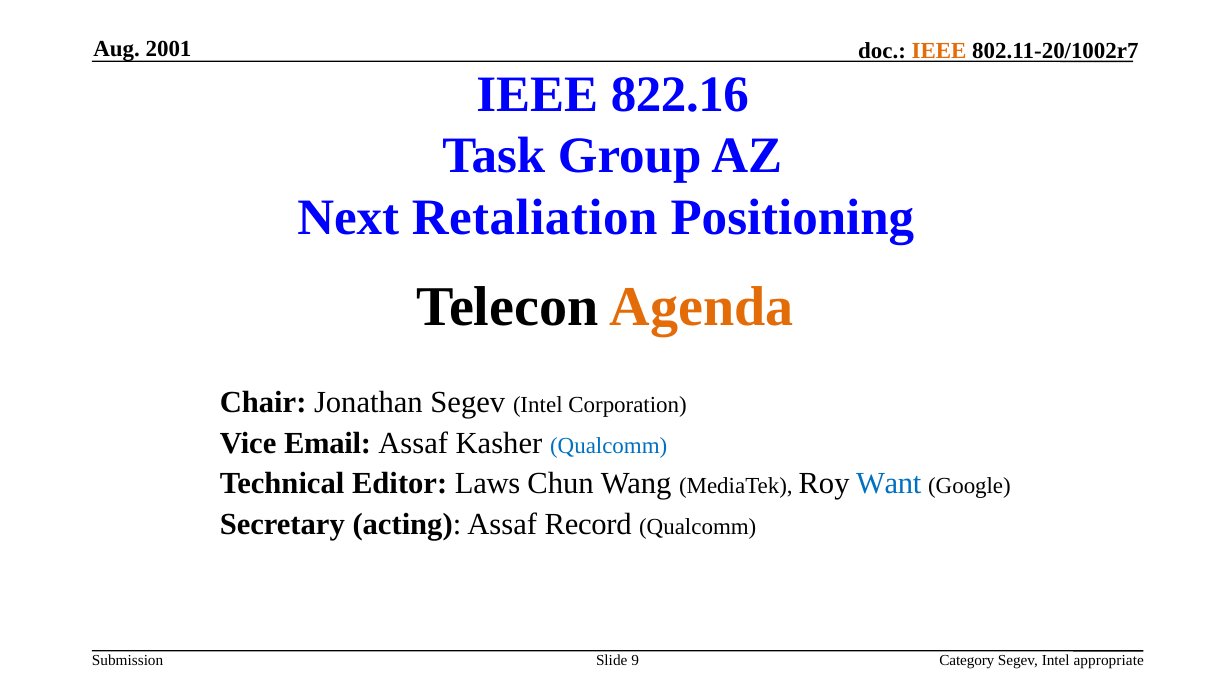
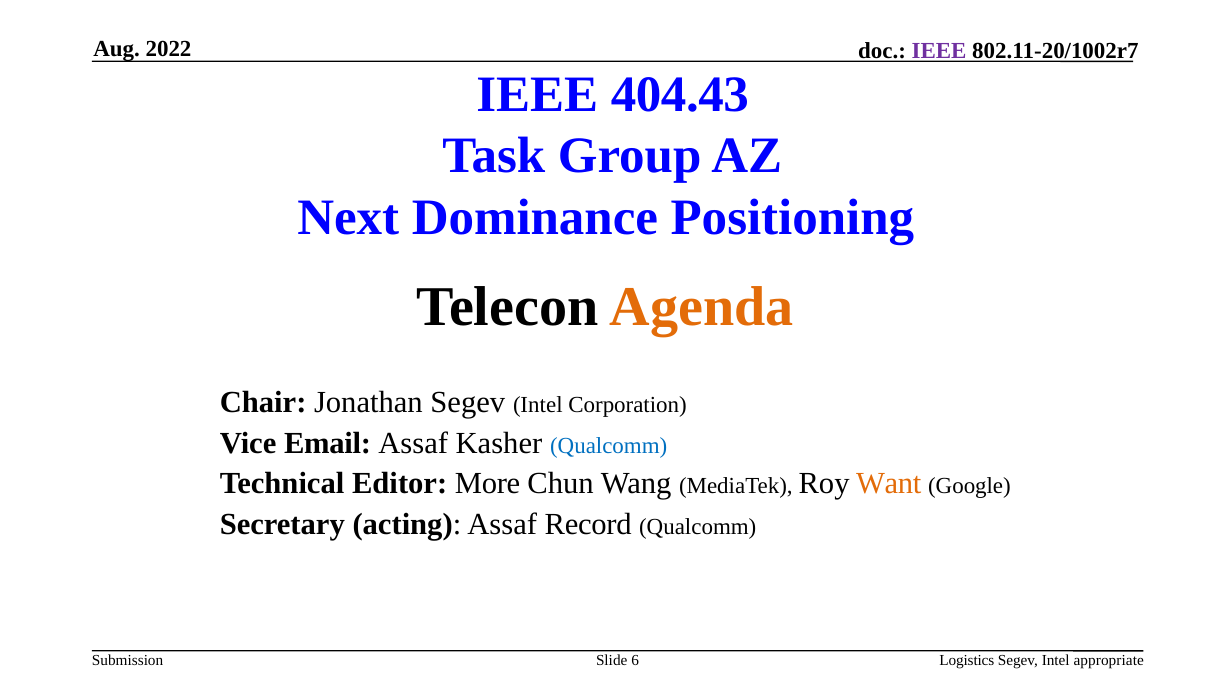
2001: 2001 -> 2022 (169, 49)
IEEE colour: orange -> purple (939, 51)
822.16: 822.16 -> 404.43 (680, 95)
Retaliation: Retaliation -> Dominance (535, 217)
Laws: Laws -> More (488, 484)
Want colour: blue -> orange (889, 484)
9: 9 -> 6 (635, 661)
Category: Category -> Logistics (967, 661)
